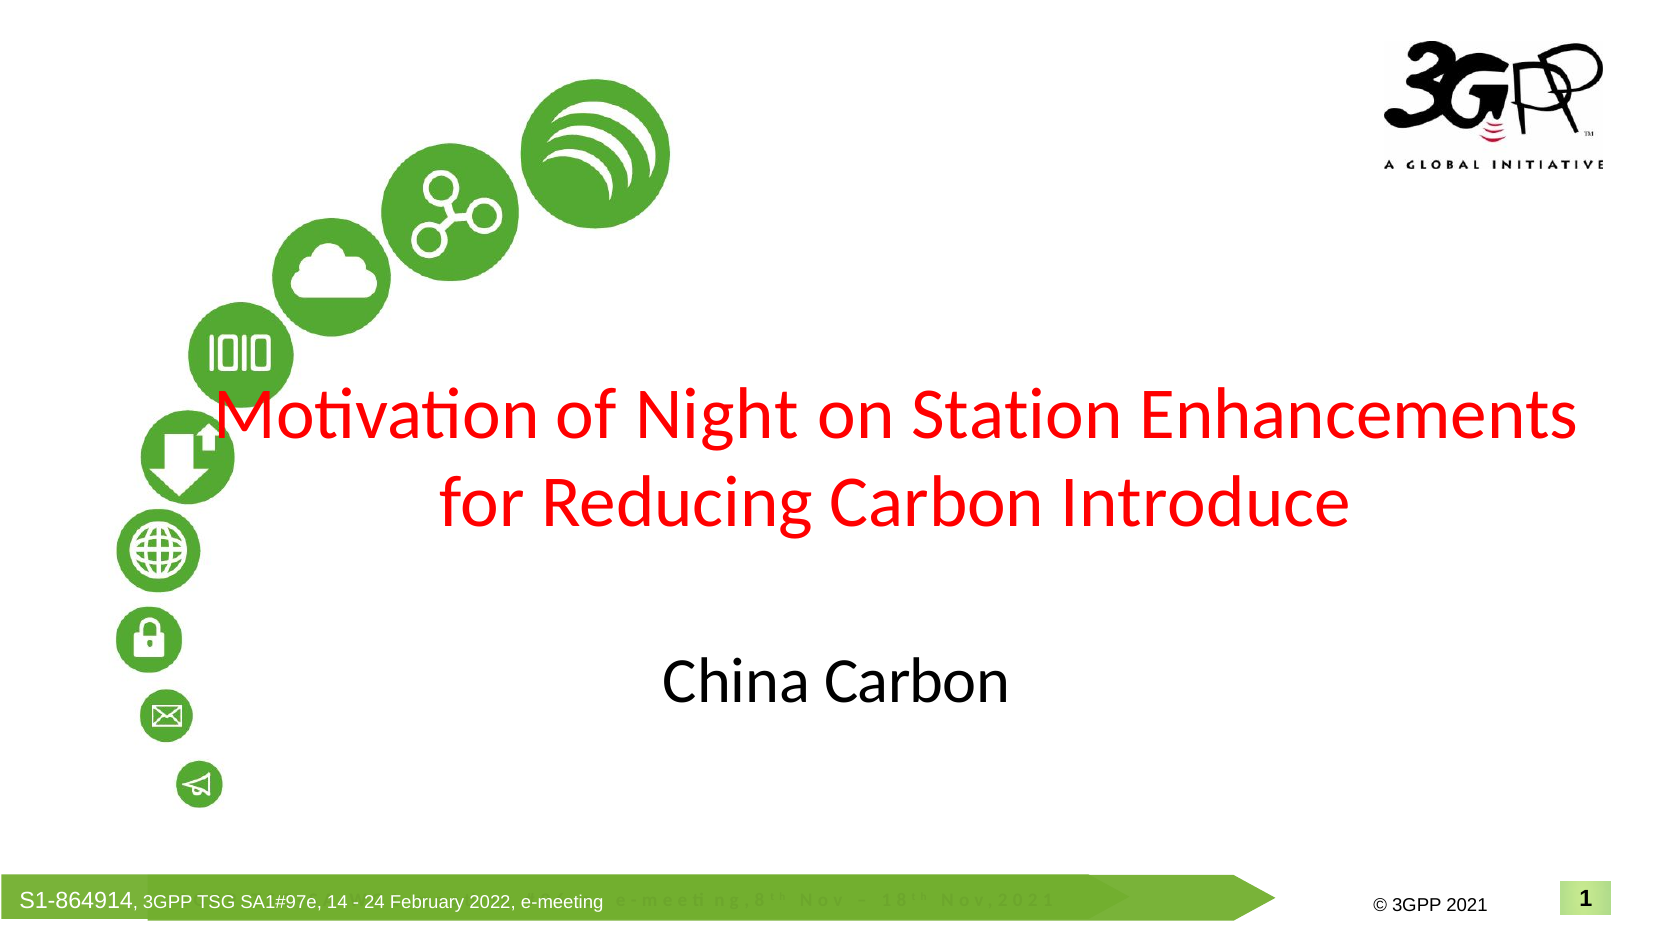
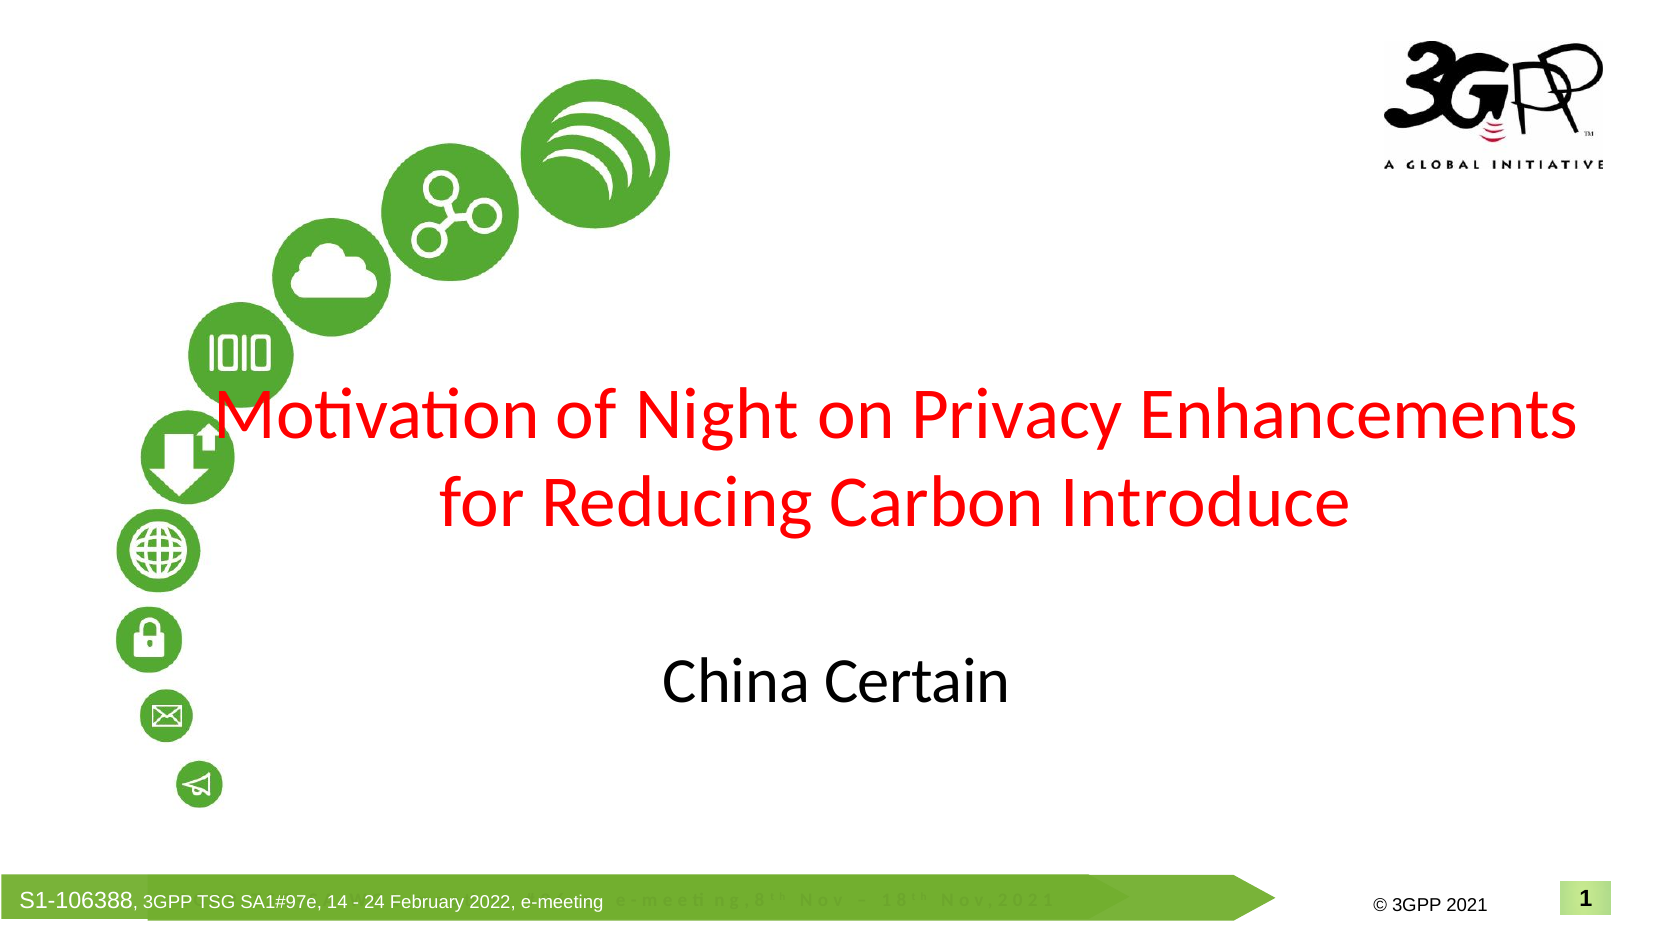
Station: Station -> Privacy (1017, 414)
China Carbon: Carbon -> Certain (917, 681)
S1-864914: S1-864914 -> S1-106388 (76, 901)
